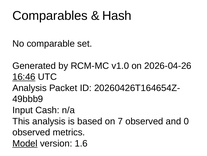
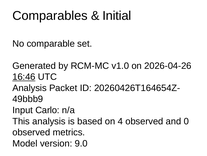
Hash: Hash -> Initial (117, 16)
Cash: Cash -> Carlo (47, 110)
7: 7 -> 4 (120, 121)
Model underline: present -> none (25, 143)
1.6: 1.6 -> 9.0 (81, 143)
